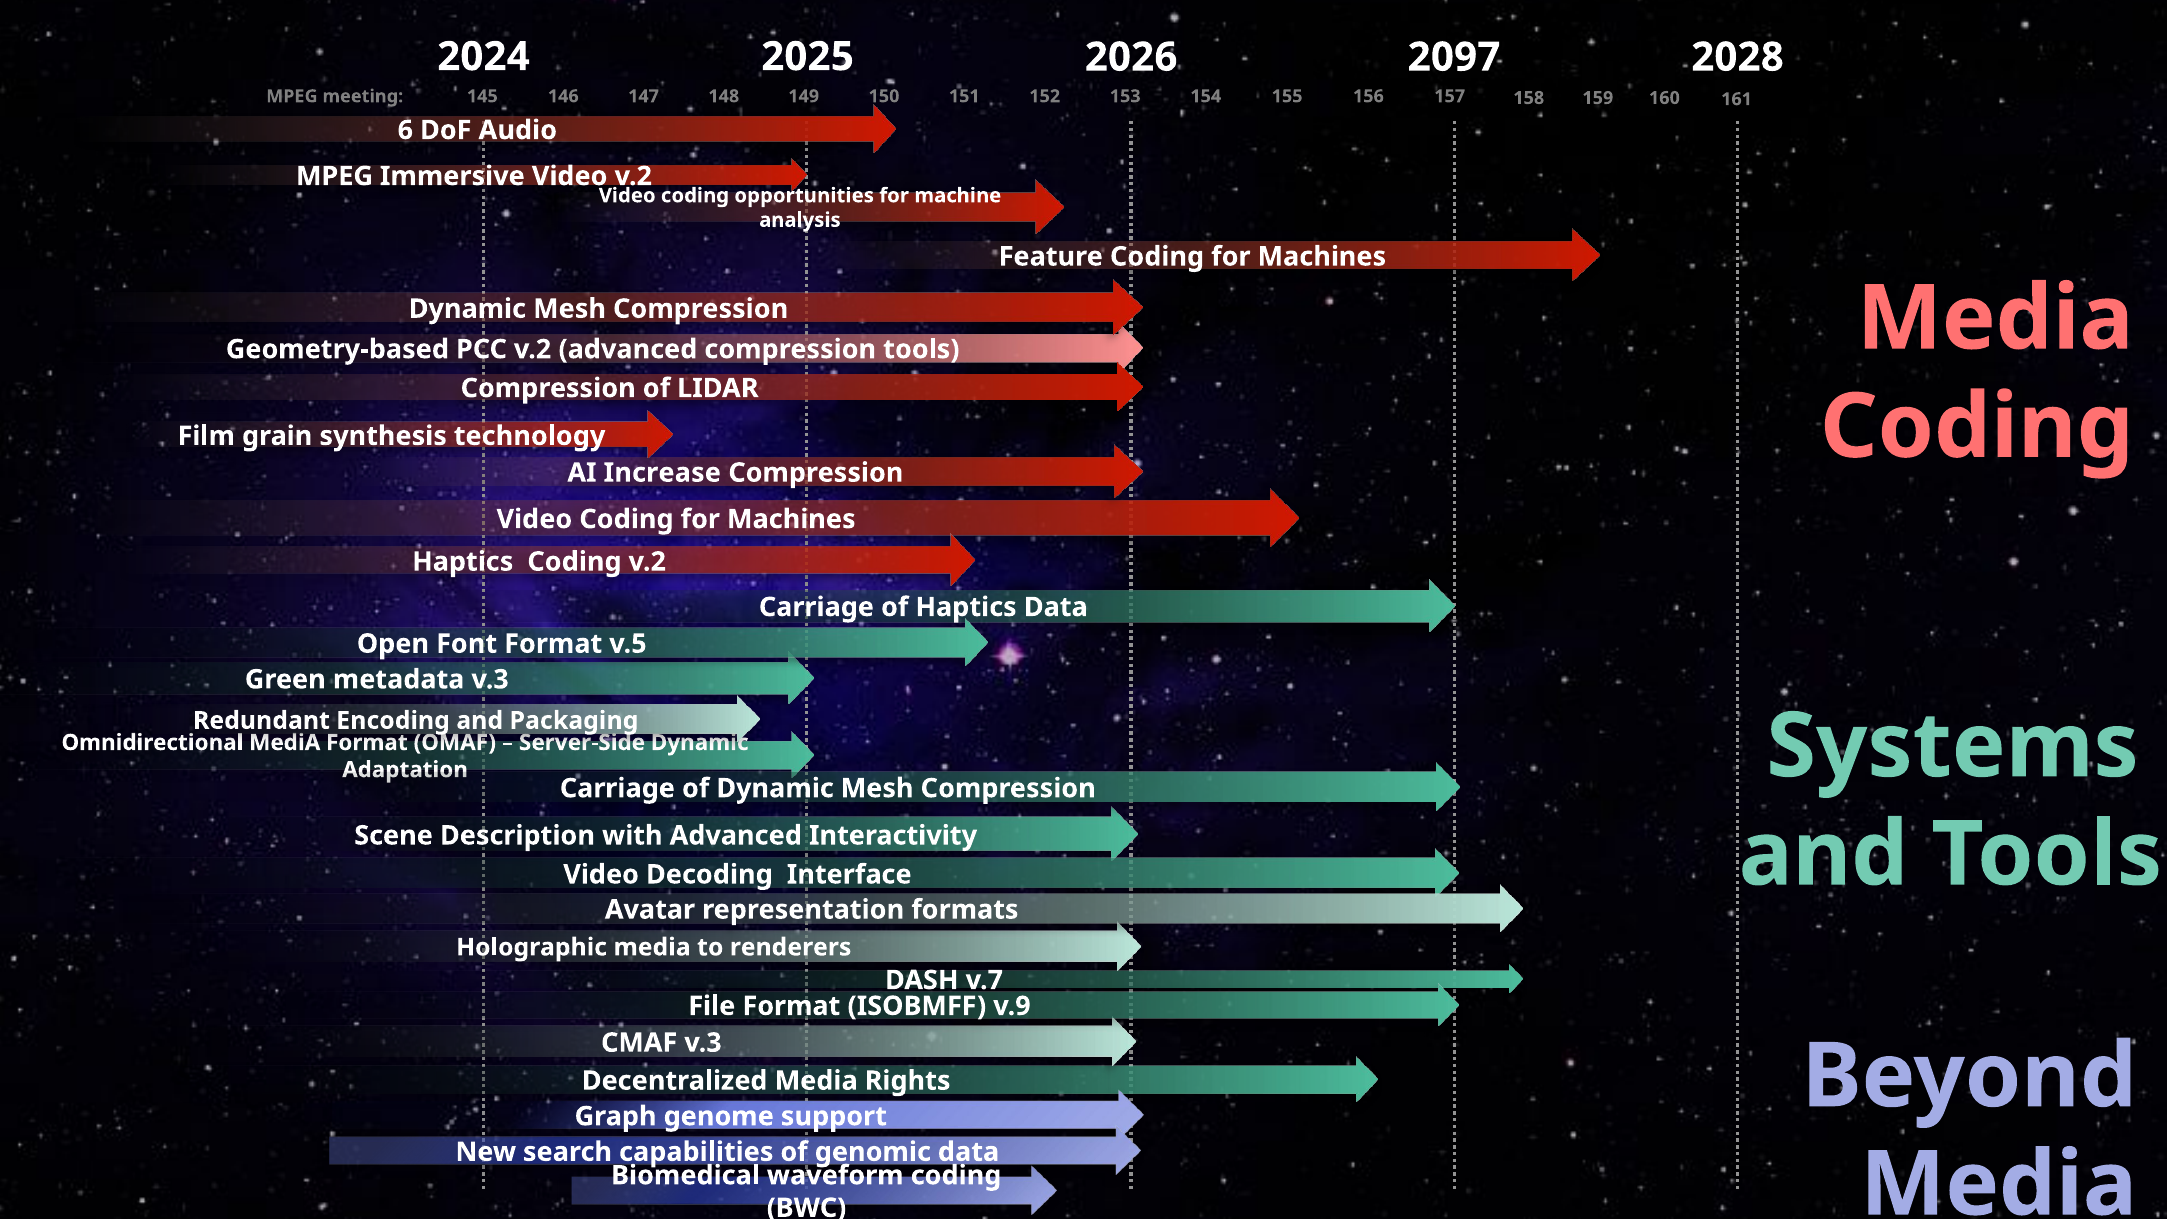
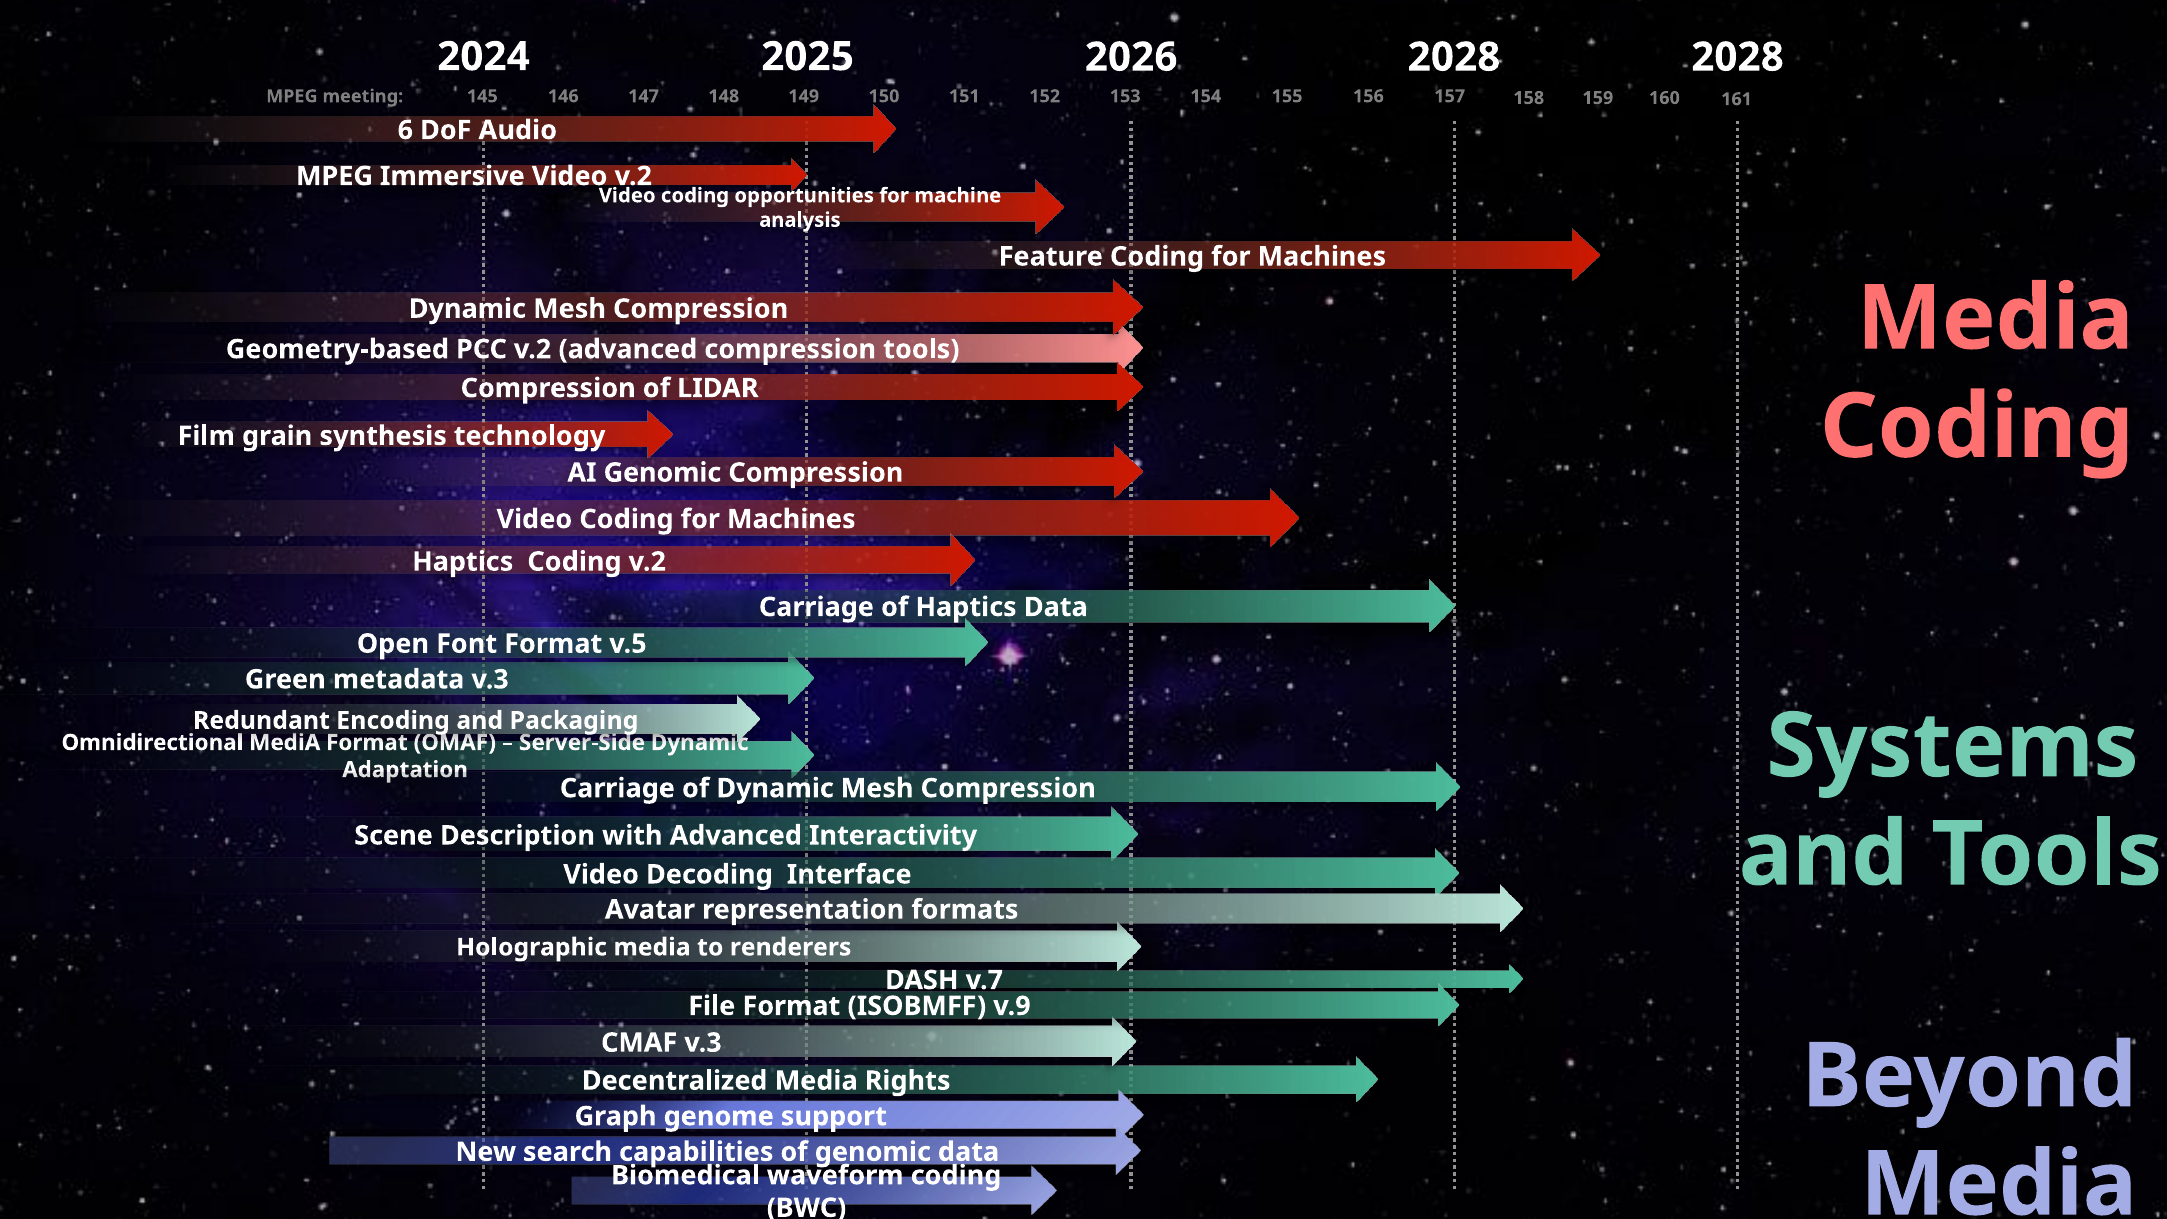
2026 2097: 2097 -> 2028 (1454, 57)
Increase: Increase -> Genomic (662, 473)
